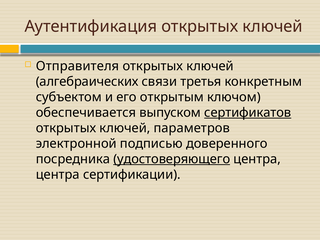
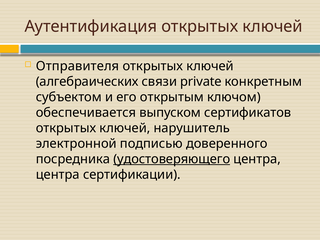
третья: третья -> private (201, 82)
сертификатов underline: present -> none (248, 113)
параметров: параметров -> нарушитель (192, 128)
